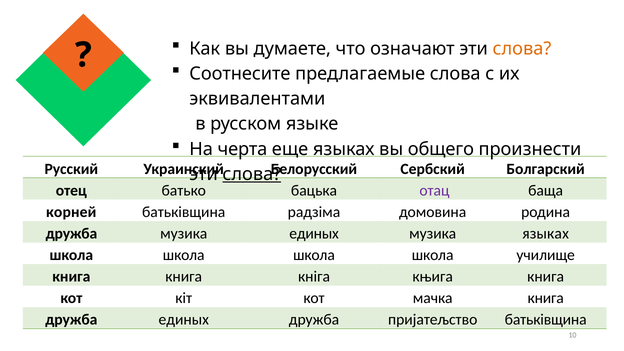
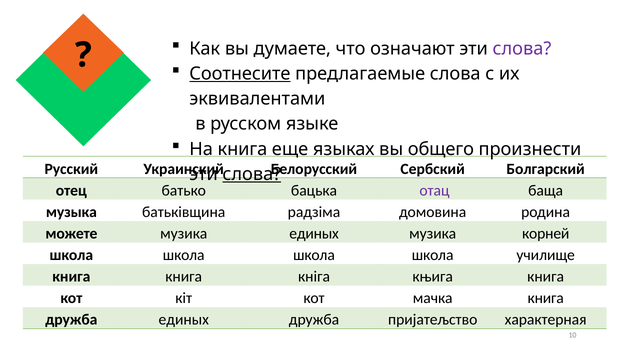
слова colour: orange -> purple (522, 49)
Соотнесите underline: none -> present (240, 74)
На черта: черта -> книга (242, 149)
корней: корней -> музыка (71, 212)
дружба: дружба -> можете (71, 234)
музика языках: языках -> корней (546, 234)
пријатељство батьківщина: батьківщина -> характерная (546, 320)
